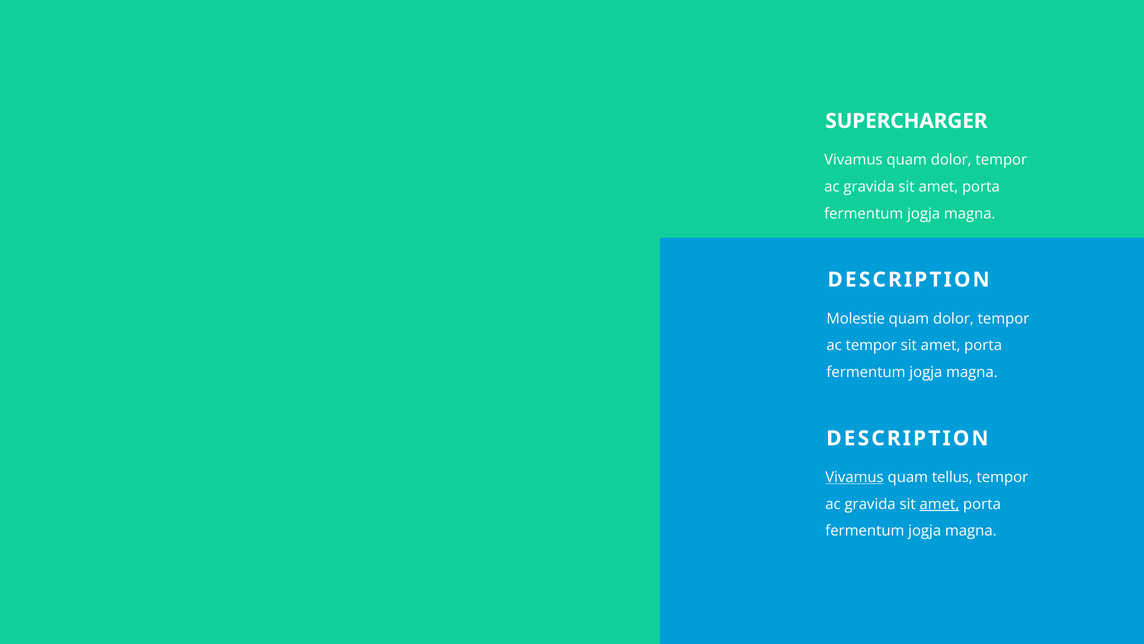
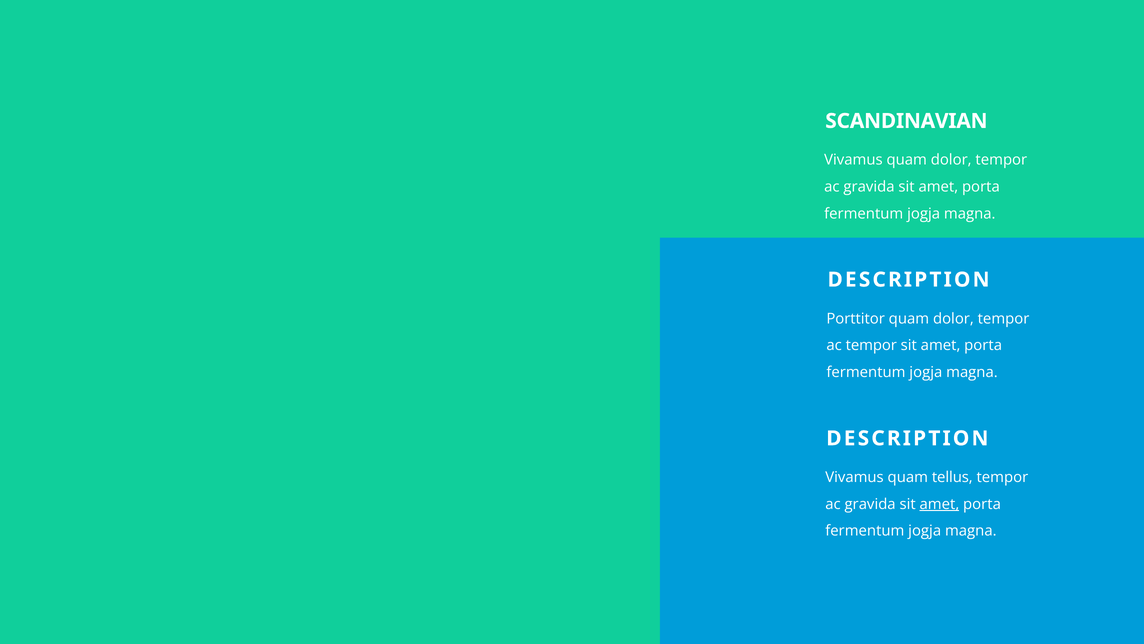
SUPERCHARGER: SUPERCHARGER -> SCANDINAVIAN (906, 121)
Molestie: Molestie -> Porttitor (856, 318)
Vivamus underline: present -> none (854, 477)
